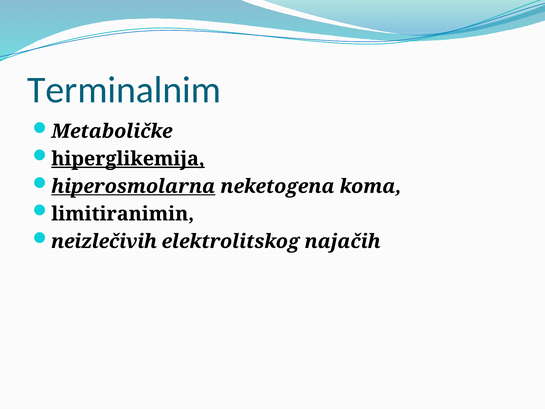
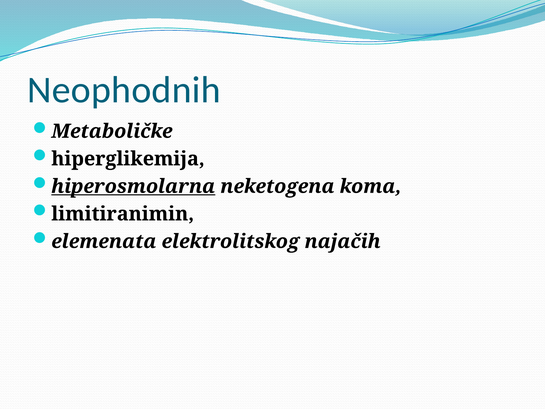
Terminalnim: Terminalnim -> Neophodnih (124, 90)
hiperglikemija underline: present -> none (128, 159)
neizlečivih: neizlečivih -> elemenata (104, 241)
